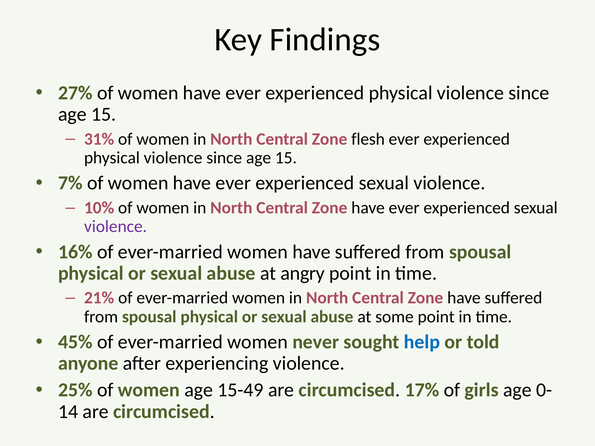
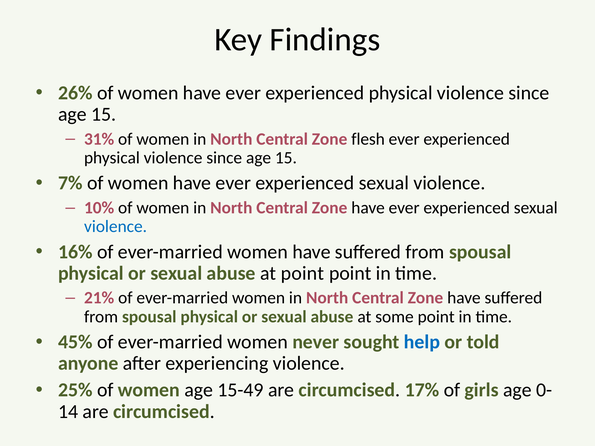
27%: 27% -> 26% (75, 93)
violence colour: purple -> blue (116, 227)
at angry: angry -> point (302, 273)
